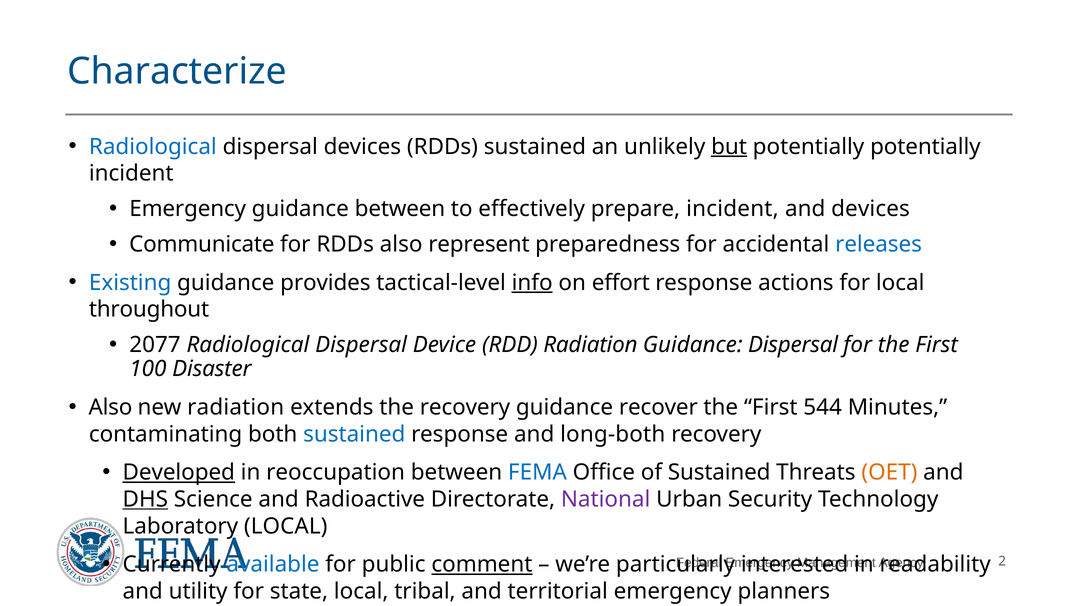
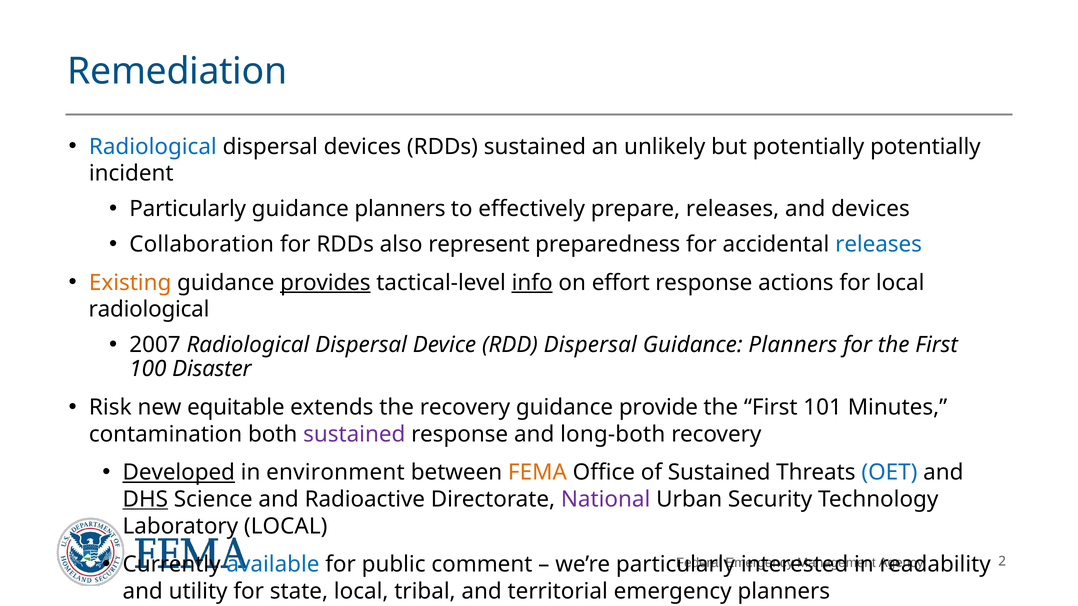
Characterize: Characterize -> Remediation (177, 72)
but underline: present -> none (729, 147)
Emergency: Emergency -> Particularly (188, 209)
between: between -> planners (400, 209)
prepare incident: incident -> releases (733, 209)
Communicate: Communicate -> Collaboration (202, 244)
Existing colour: blue -> orange (130, 283)
provides underline: none -> present (325, 283)
throughout: throughout -> radiological (149, 310)
2077: 2077 -> 2007 (155, 345)
RDD Radiation: Radiation -> Dispersal (590, 345)
Dispersal: Dispersal -> Planners (793, 345)
Also: Also -> Risk (110, 408)
new radiation: radiation -> equitable (236, 408)
recover: recover -> provide (658, 408)
544: 544 -> 101 (823, 408)
contaminating: contaminating -> contamination (166, 435)
sustained colour: blue -> purple (354, 435)
reoccupation: reoccupation -> environment (335, 473)
FEMA colour: blue -> orange (537, 473)
OET colour: orange -> blue (889, 473)
comment underline: present -> none (482, 565)
